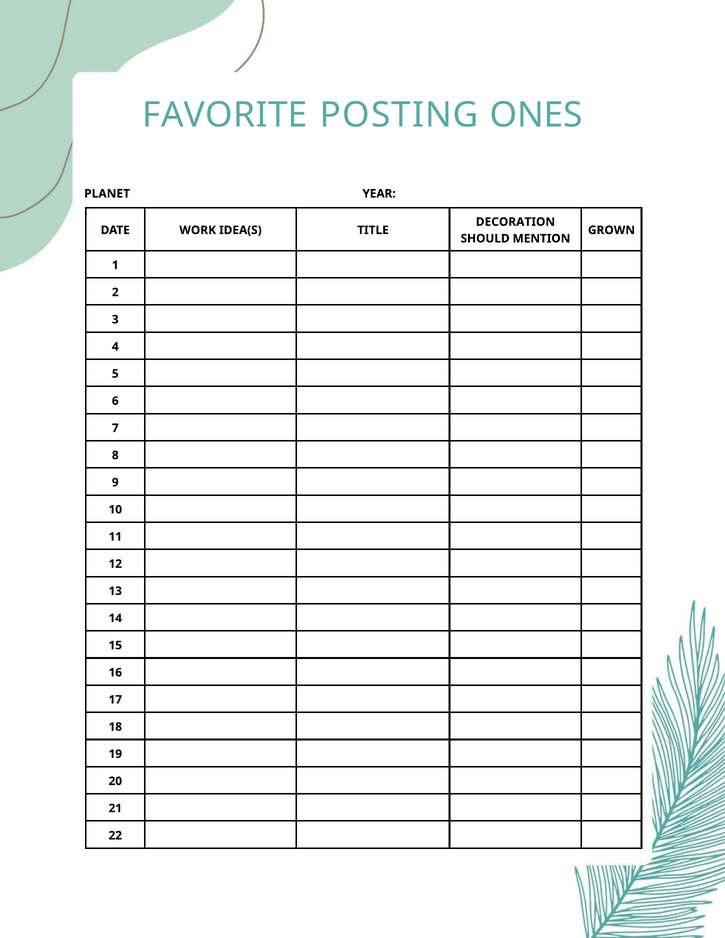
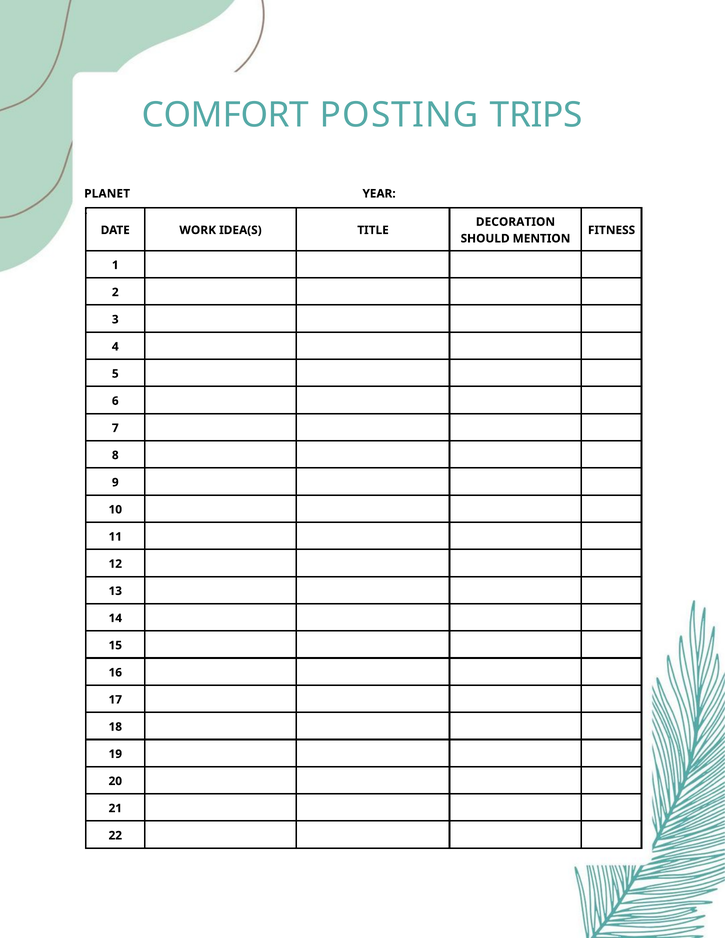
FAVORITE: FAVORITE -> COMFORT (225, 115)
ONES: ONES -> TRIPS (536, 115)
GROWN: GROWN -> FITNESS (612, 230)
